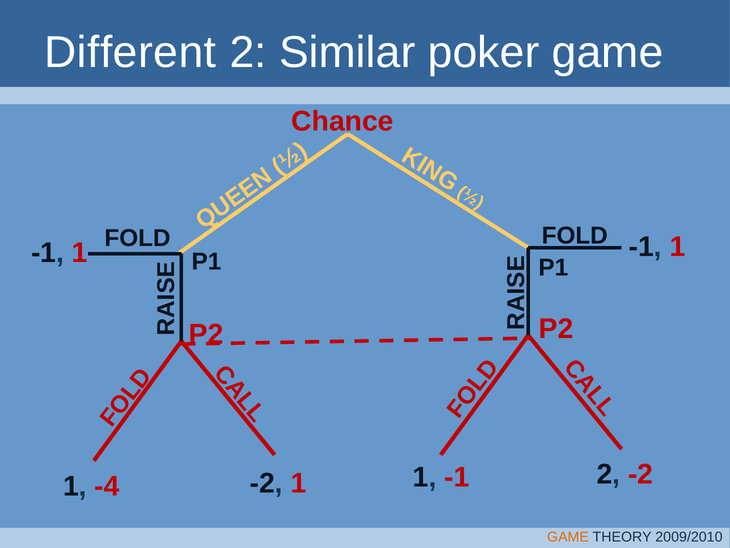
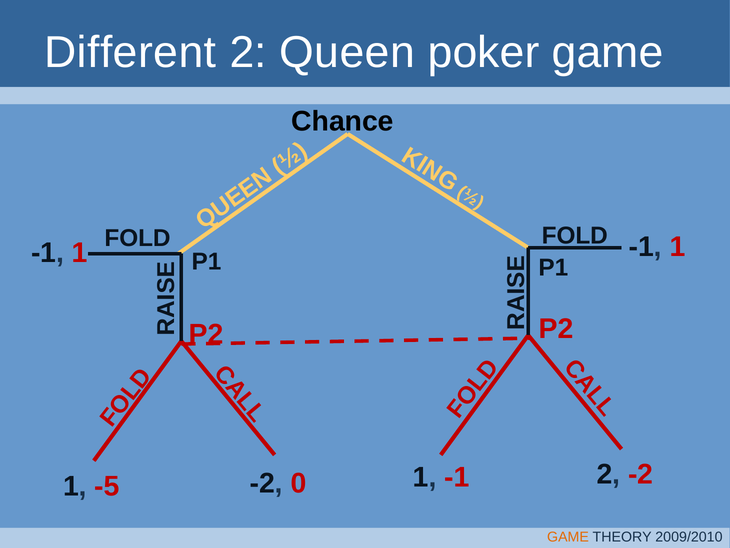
Similar: Similar -> Queen (347, 53)
Chance colour: red -> black (343, 121)
-2 1: 1 -> 0 (298, 483)
-4: -4 -> -5 (107, 486)
